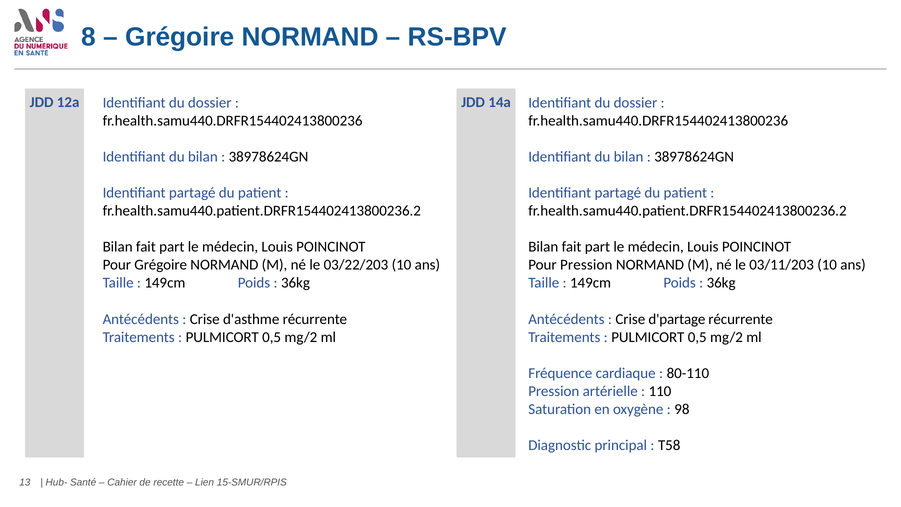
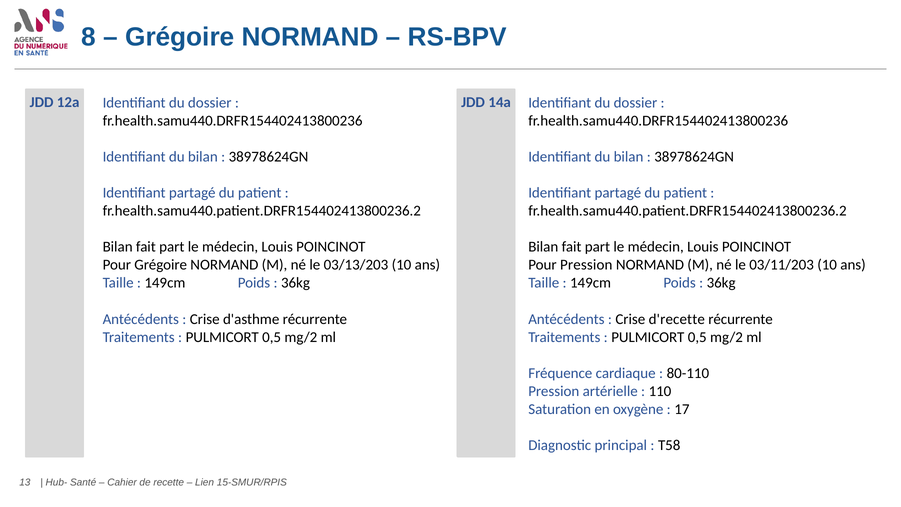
03/22/203: 03/22/203 -> 03/13/203 (356, 265)
d'partage: d'partage -> d'recette (677, 319)
98: 98 -> 17 (682, 409)
